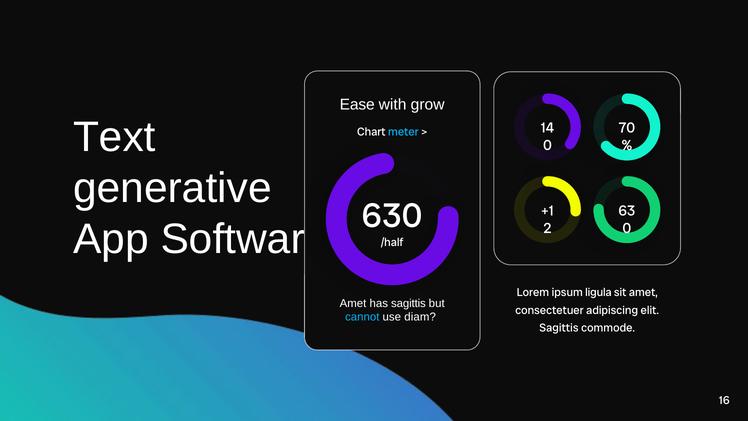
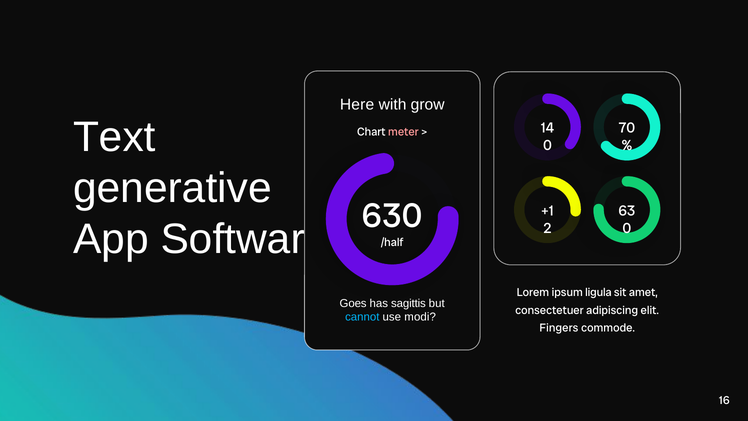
Ease: Ease -> Here (357, 104)
meter colour: light blue -> pink (403, 132)
Amet: Amet -> Goes (353, 303)
diam: diam -> modi (420, 317)
Sagittis: Sagittis -> Fingers (559, 328)
